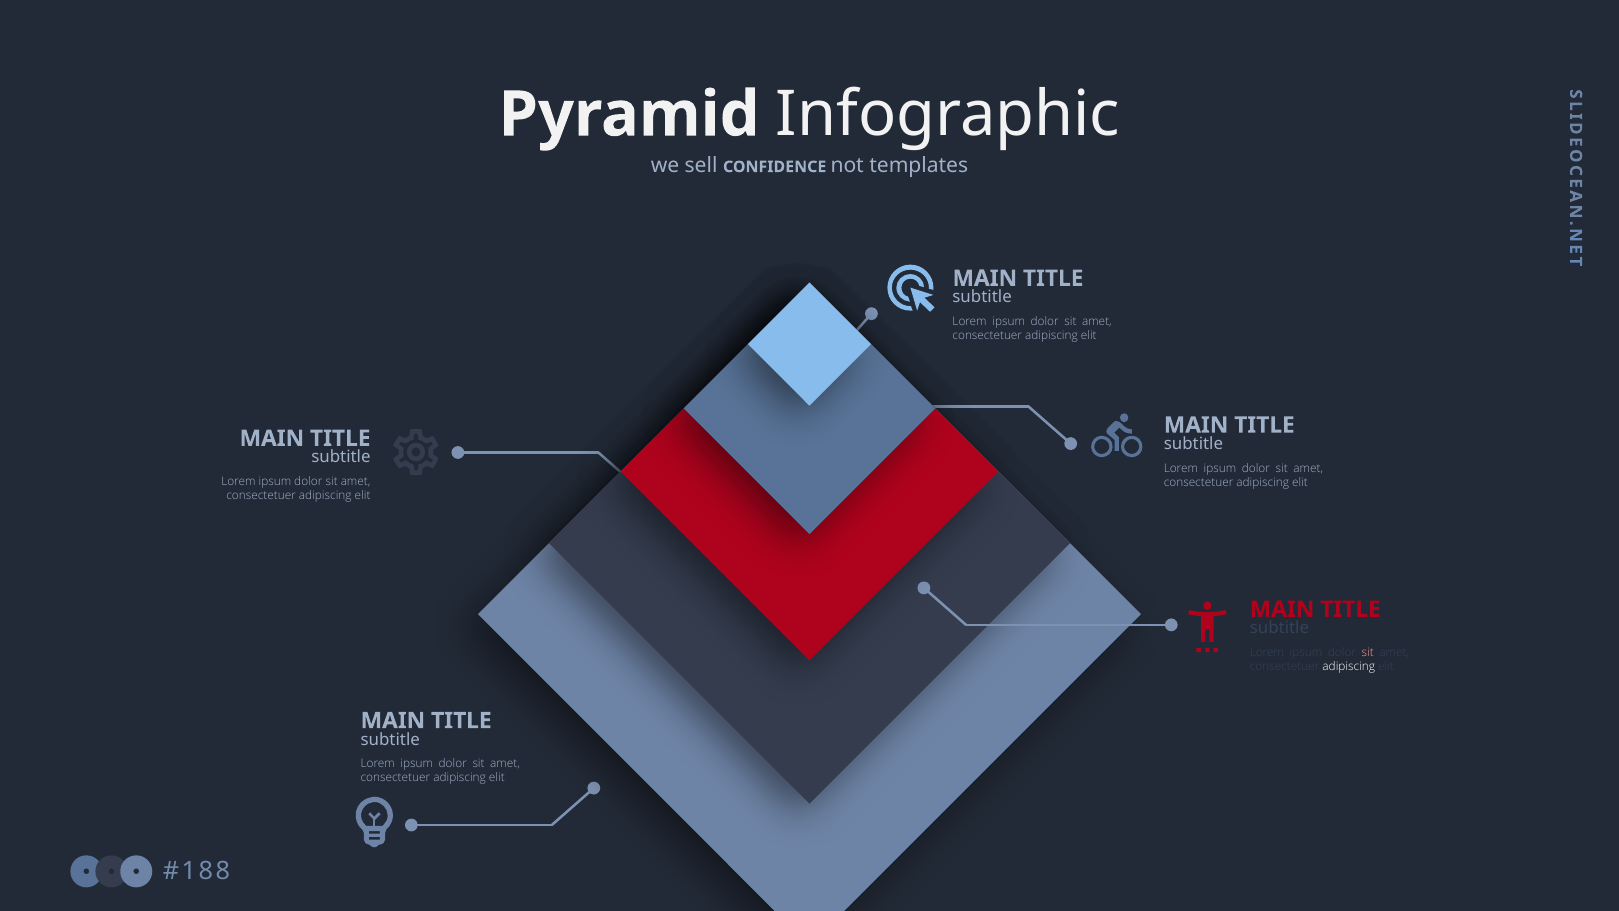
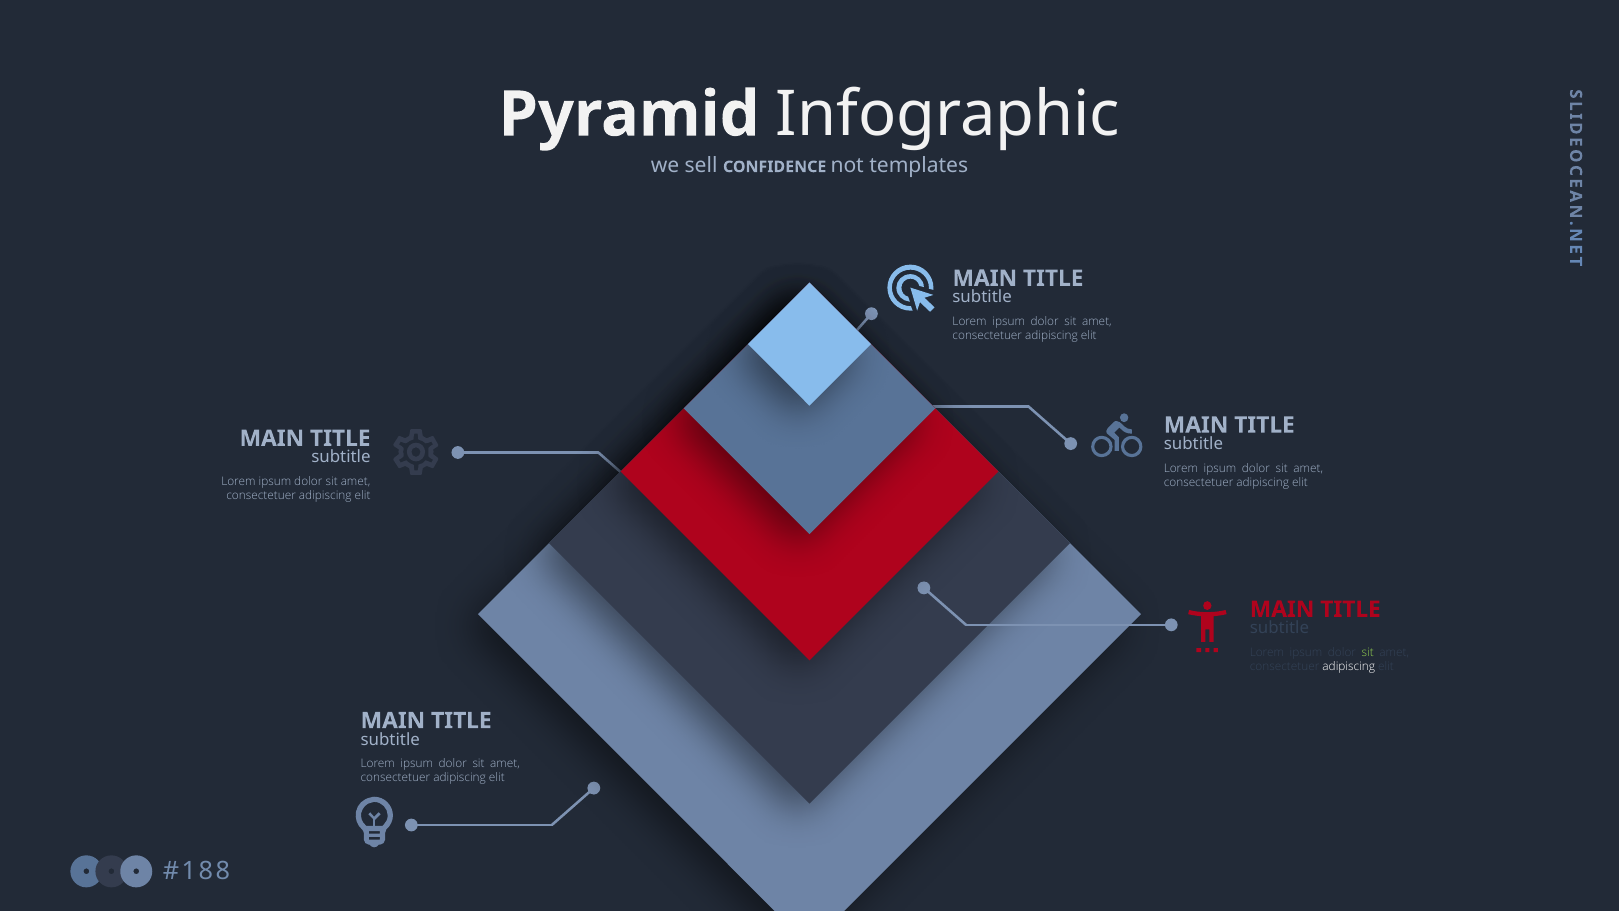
sit colour: pink -> light green (1368, 652)
